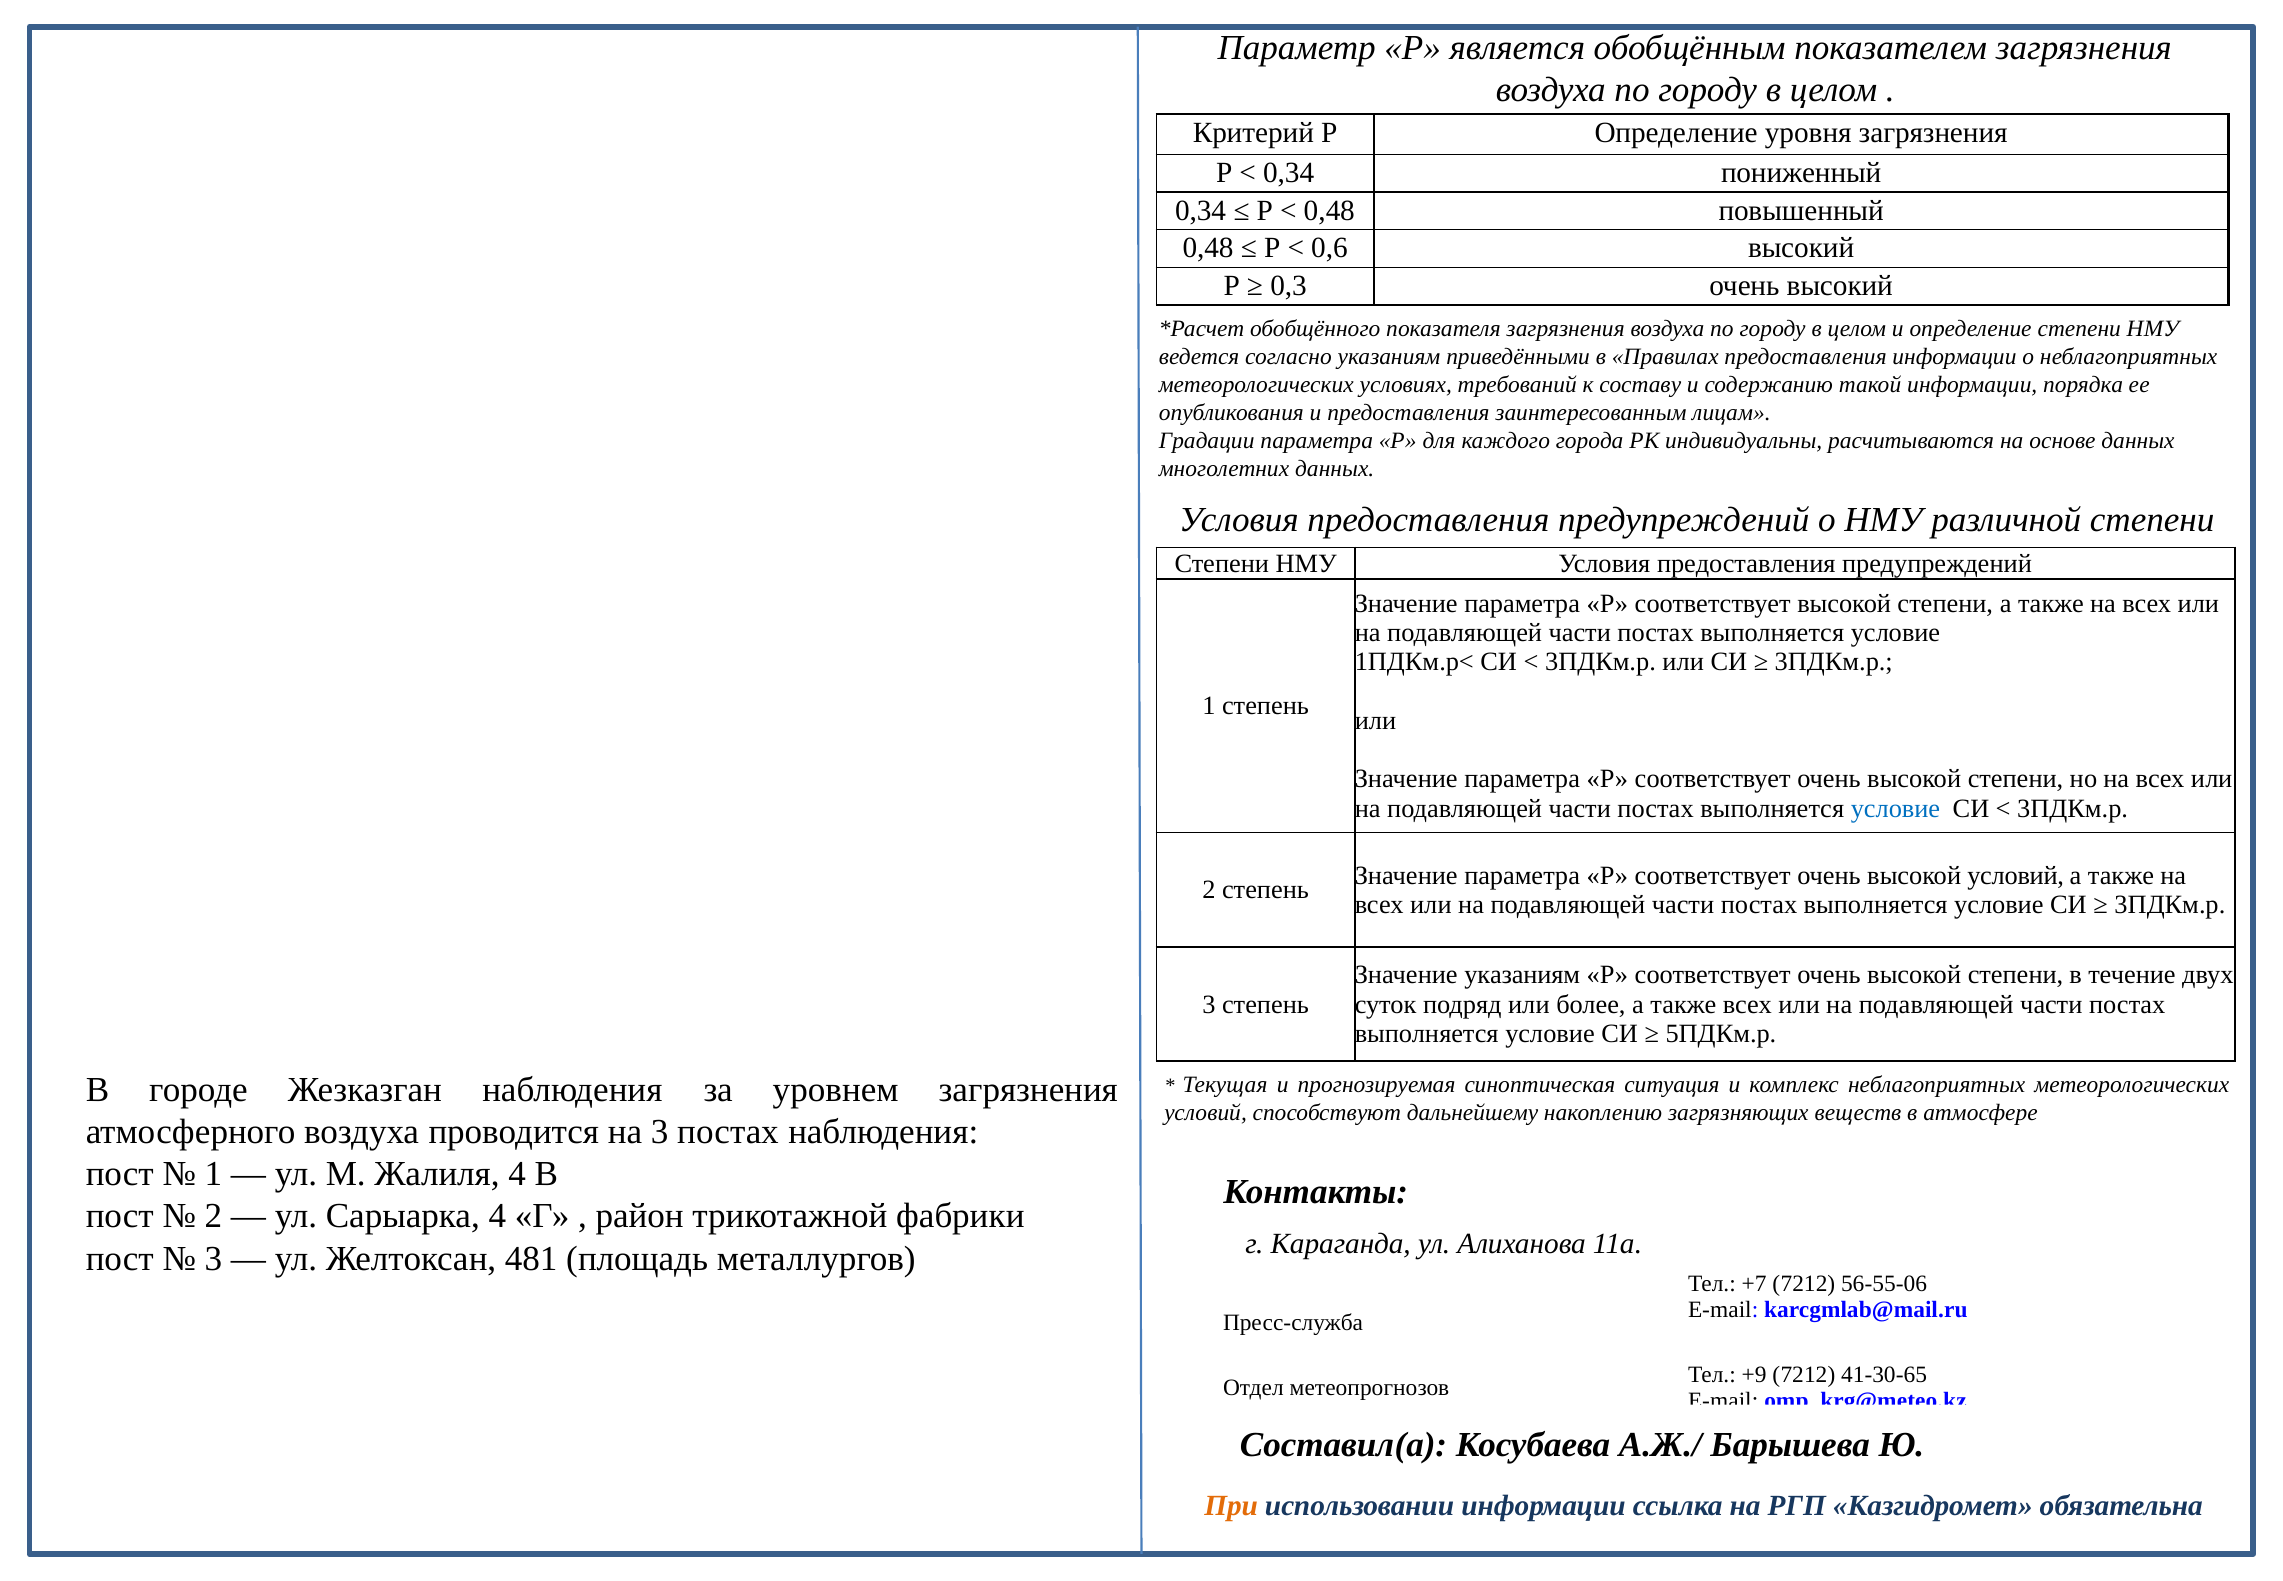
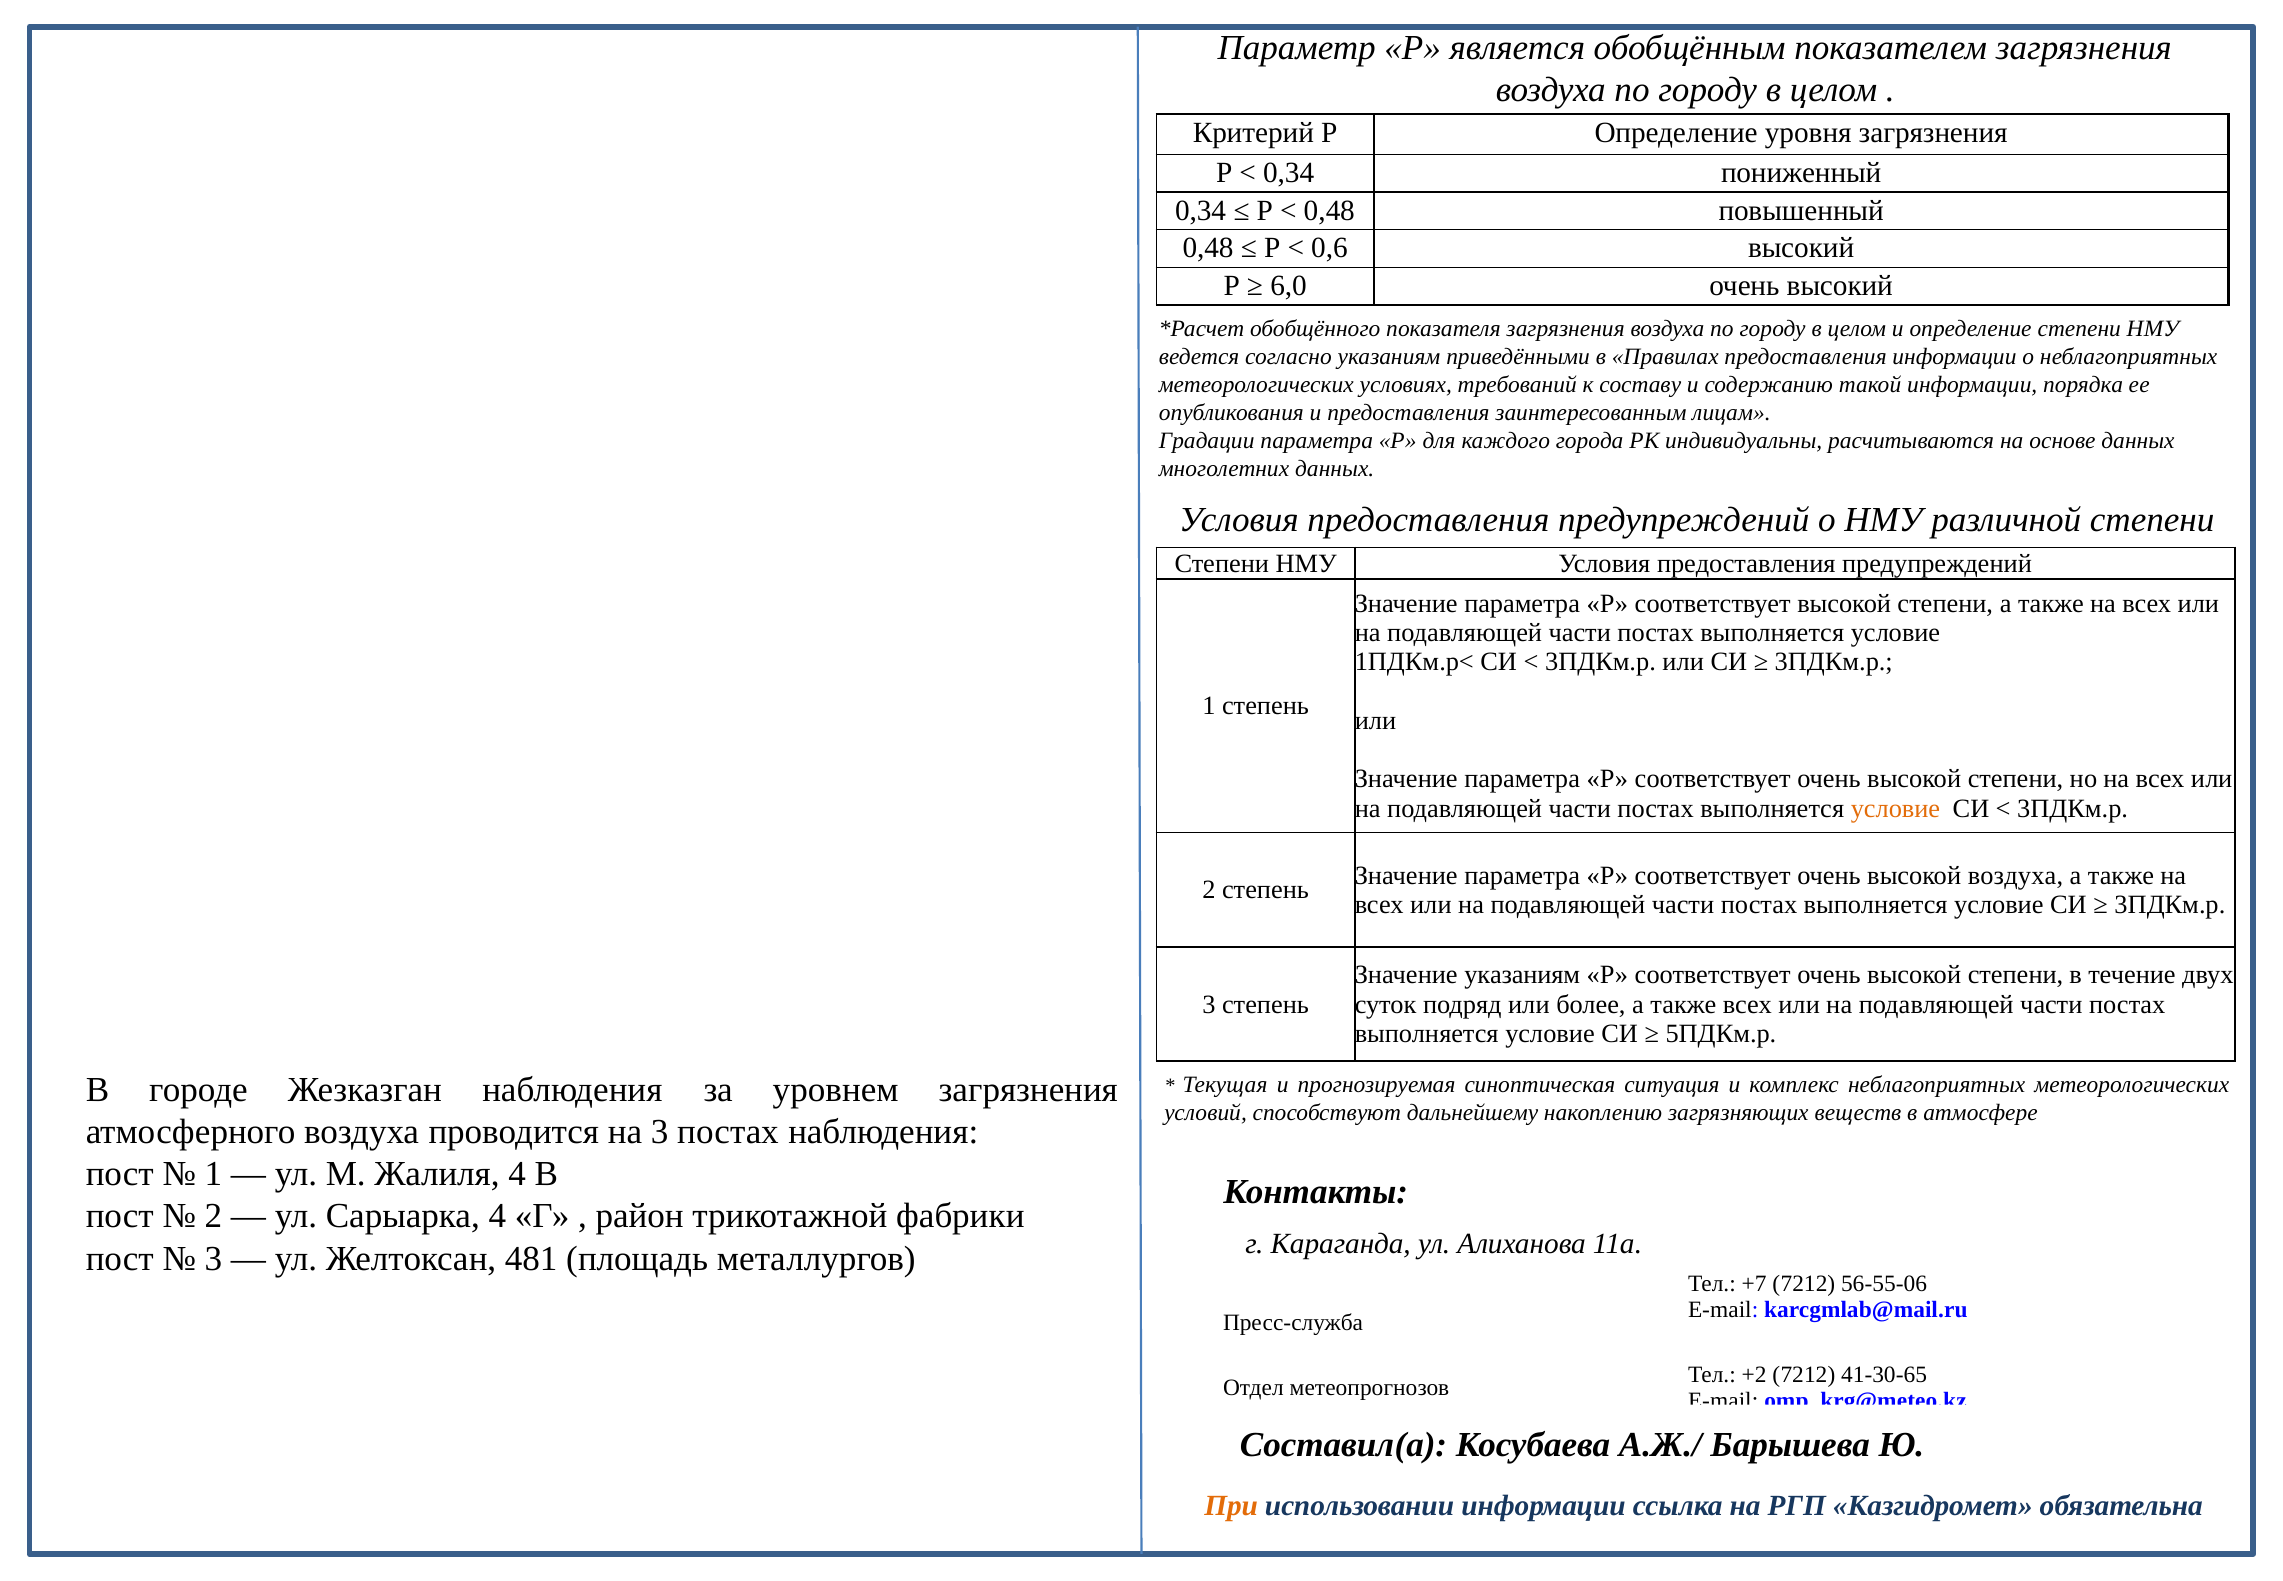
0,3: 0,3 -> 6,0 (1289, 286)
условие colour: blue -> orange (1895, 808)
высокой условий: условий -> воздуха (2015, 875)
+9: +9 -> +2 (1754, 1375)
